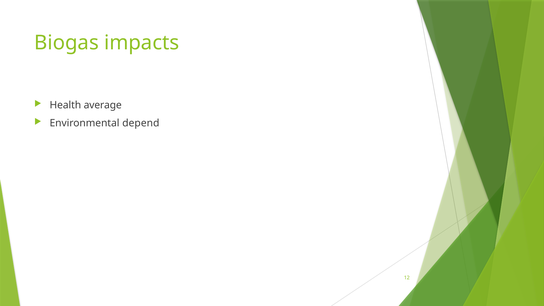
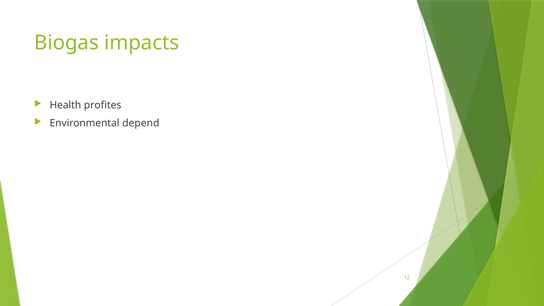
average: average -> profites (103, 105)
